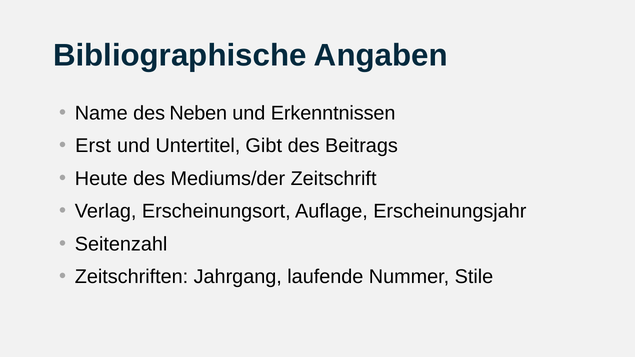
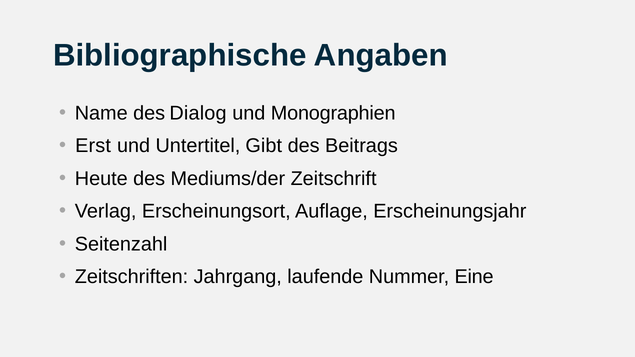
Neben: Neben -> Dialog (198, 113)
Erkenntnissen: Erkenntnissen -> Monographien (333, 113)
Stile: Stile -> Eine (474, 277)
